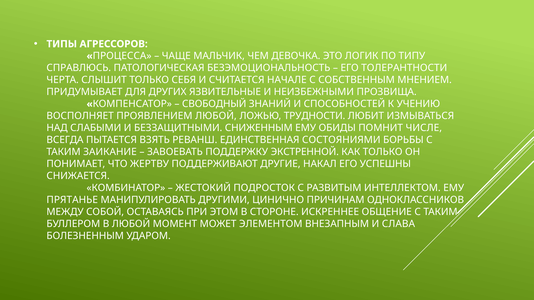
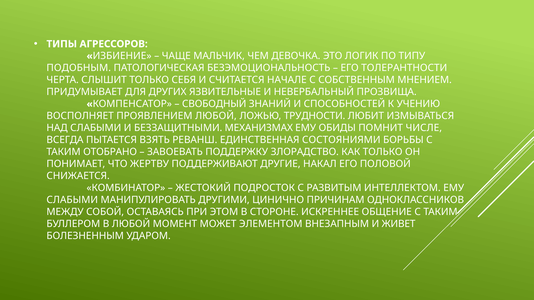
ПРОЦЕССА: ПРОЦЕССА -> ИЗБИЕНИЕ (122, 56)
СПРАВЛЮСЬ: СПРАВЛЮСЬ -> ПОДОБНЫМ (79, 68)
НЕИЗБЕЖНЫМИ: НЕИЗБЕЖНЫМИ -> НЕВЕРБАЛЬНЫЙ (314, 92)
СНИЖЕННЫМ: СНИЖЕННЫМ -> МЕХАНИЗМАХ (259, 128)
ЗАИКАНИЕ: ЗАИКАНИЕ -> ОТОБРАНО (110, 152)
ЭКСТРЕННОЙ: ЭКСТРЕННОЙ -> ЗЛОРАДСТВО (305, 152)
УСПЕШНЫ: УСПЕШНЫ -> ПОЛОВОЙ (385, 164)
ПРЯТАНЬЕ: ПРЯТАНЬЕ -> СЛАБЫМИ (72, 200)
СЛАВА: СЛАВА -> ЖИВЕТ (399, 224)
